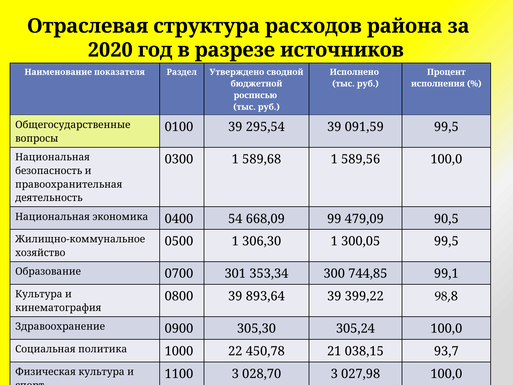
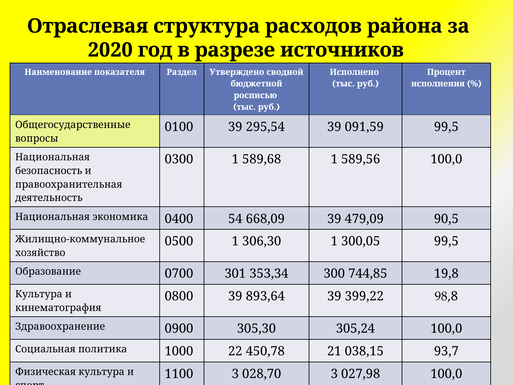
668,09 99: 99 -> 39 (334, 219)
99,1: 99,1 -> 19,8 (446, 274)
